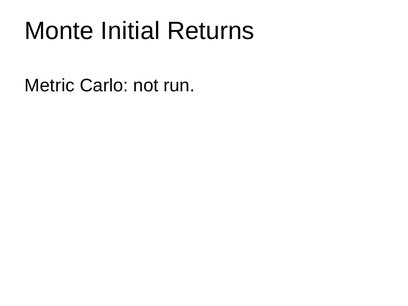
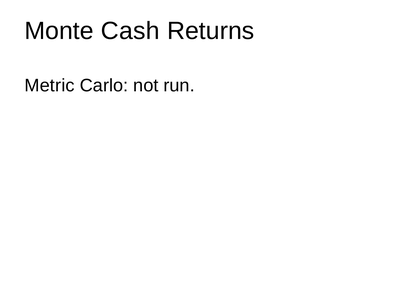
Initial: Initial -> Cash (130, 31)
